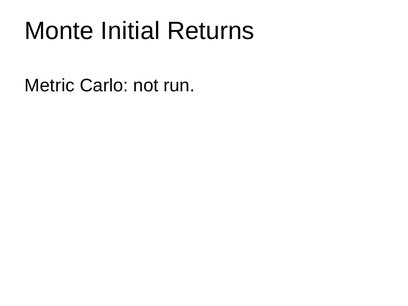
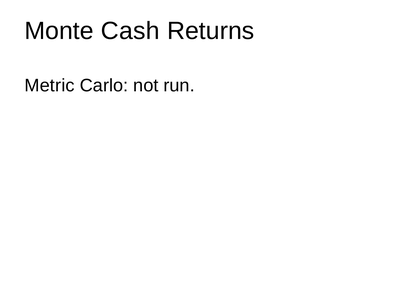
Initial: Initial -> Cash (130, 31)
